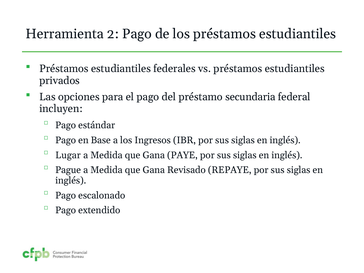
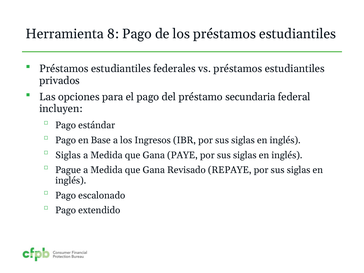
2: 2 -> 8 (113, 34)
Lugar: Lugar -> Siglas (68, 155)
